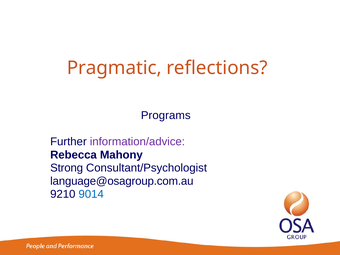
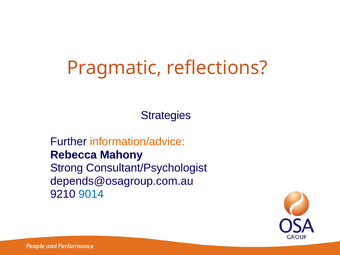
Programs: Programs -> Strategies (166, 115)
information/advice colour: purple -> orange (137, 142)
language@osagroup.com.au: language@osagroup.com.au -> depends@osagroup.com.au (122, 181)
